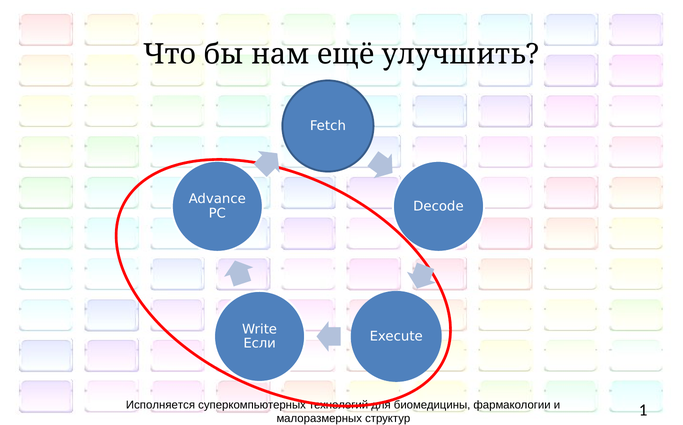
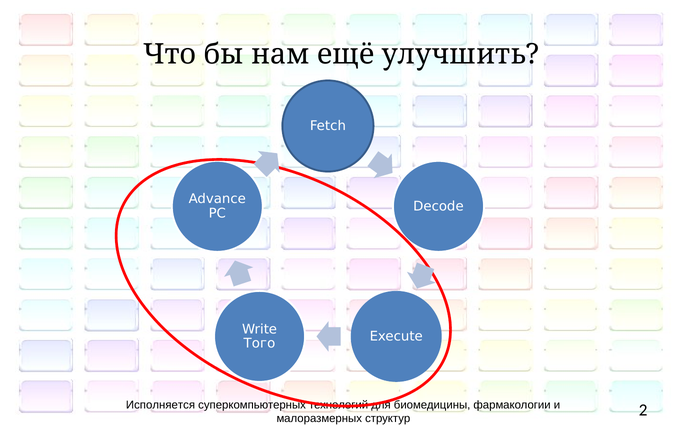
Если: Если -> Того (259, 343)
1: 1 -> 2 (643, 410)
